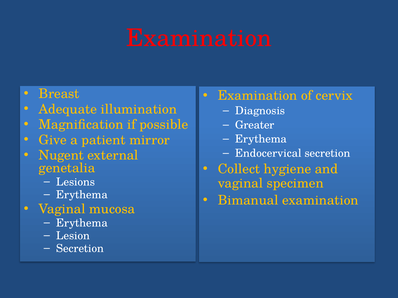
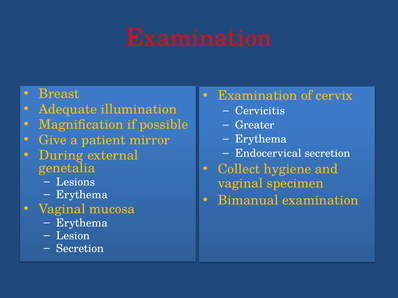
Diagnosis: Diagnosis -> Cervicitis (260, 111)
Nugent: Nugent -> During (61, 156)
